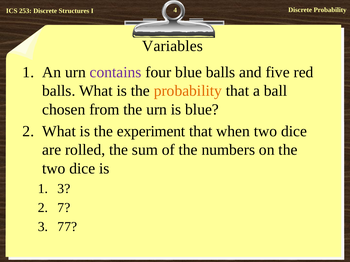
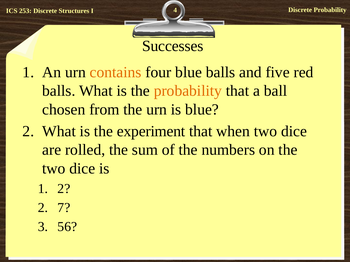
Variables: Variables -> Successes (173, 46)
contains colour: purple -> orange (116, 72)
3: 3 -> 2 (64, 189)
77: 77 -> 56 (67, 227)
